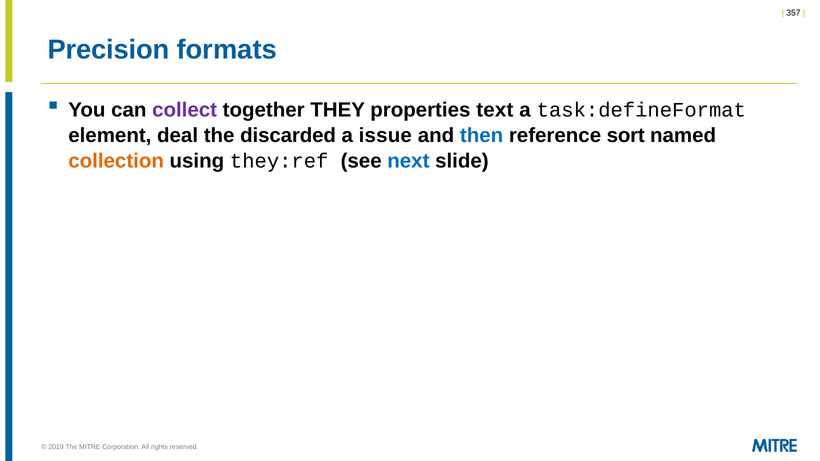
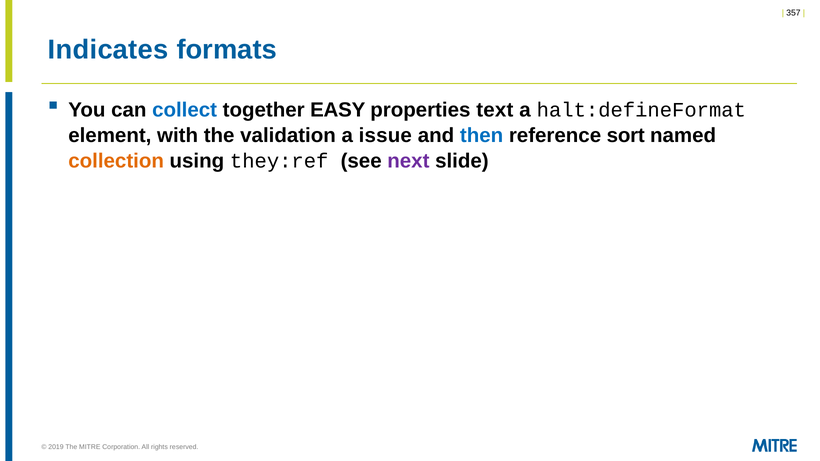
Precision: Precision -> Indicates (108, 50)
collect colour: purple -> blue (185, 110)
THEY: THEY -> EASY (338, 110)
task:defineFormat: task:defineFormat -> halt:defineFormat (641, 110)
deal: deal -> with (178, 136)
discarded: discarded -> validation (288, 136)
next colour: blue -> purple (408, 161)
